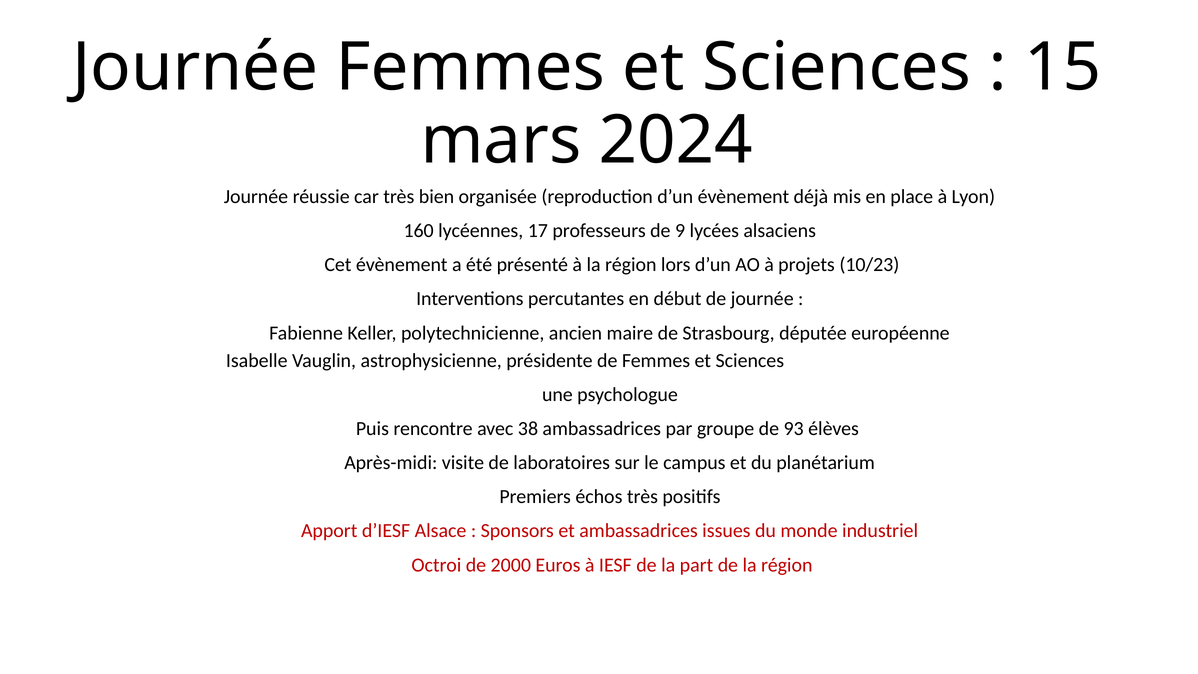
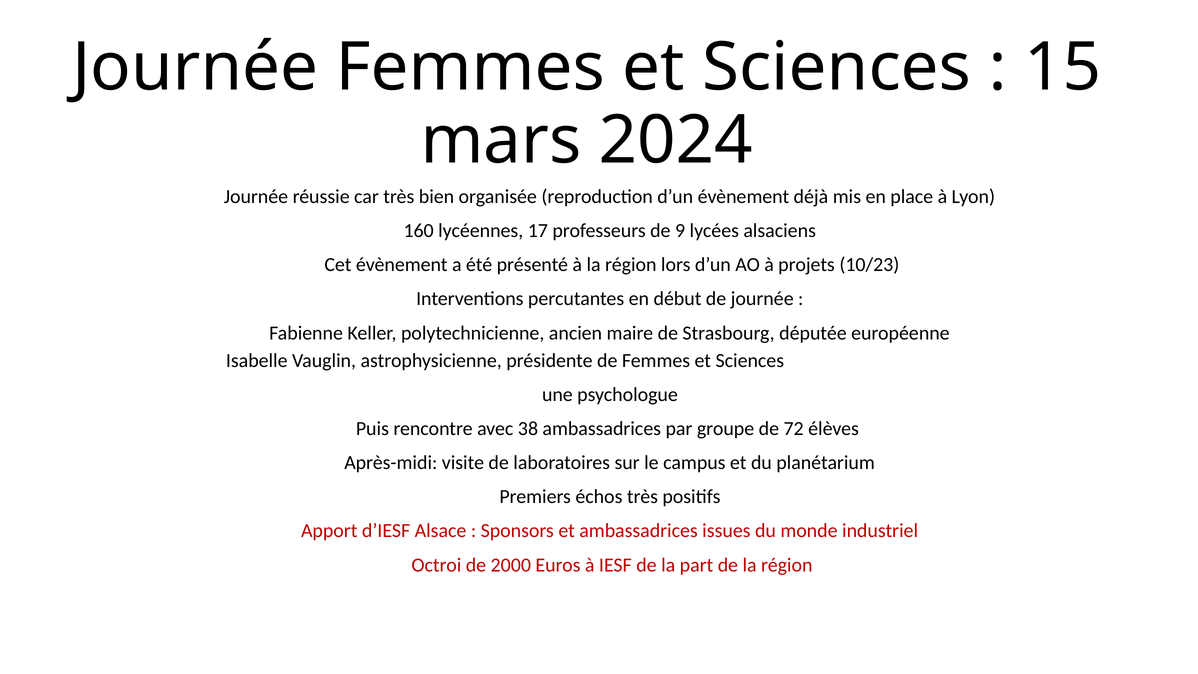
93: 93 -> 72 (794, 429)
